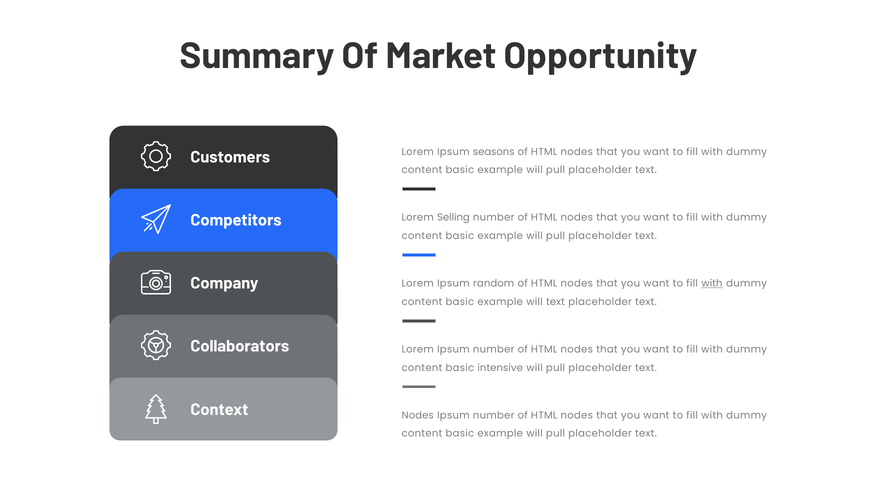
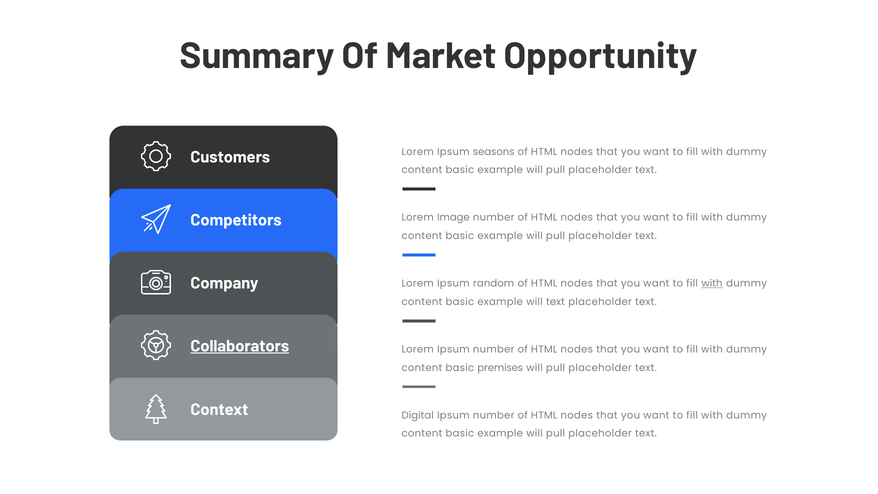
Selling: Selling -> Image (453, 218)
Collaborators underline: none -> present (240, 346)
intensive: intensive -> premises (500, 368)
Nodes: Nodes -> Digital (418, 415)
